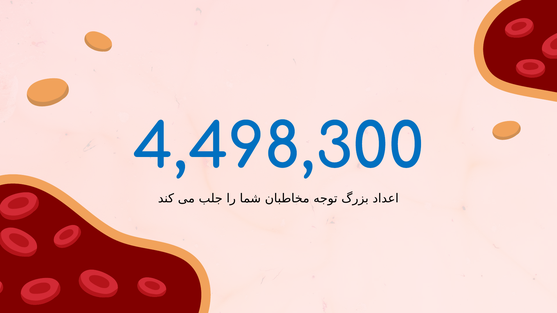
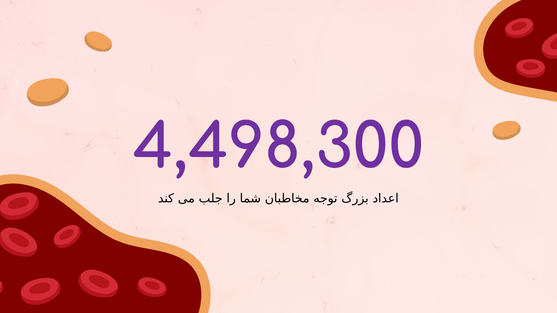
4,498,300 colour: blue -> purple (278, 148)
